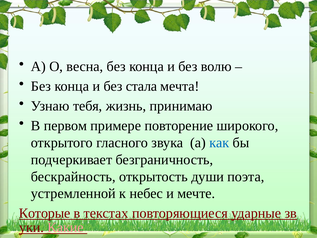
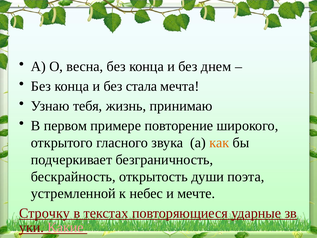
волю: волю -> днем (216, 67)
как colour: blue -> orange (219, 143)
Которые: Которые -> Строчку (44, 213)
